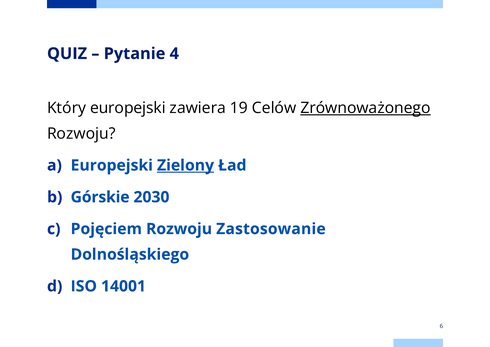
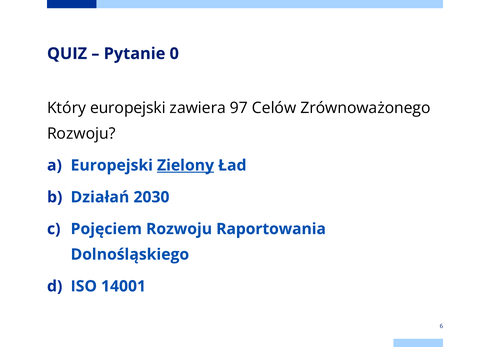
4: 4 -> 0 (174, 54)
19: 19 -> 97 (239, 108)
Zrównoważonego underline: present -> none (365, 108)
Górskie: Górskie -> Działań (100, 197)
Zastosowanie: Zastosowanie -> Raportowania (271, 229)
